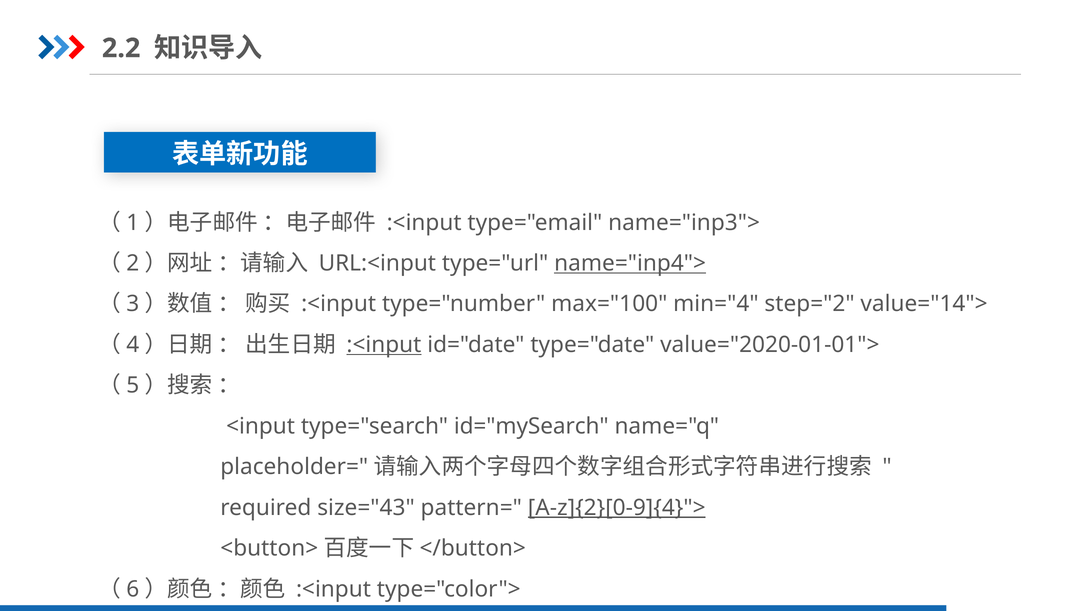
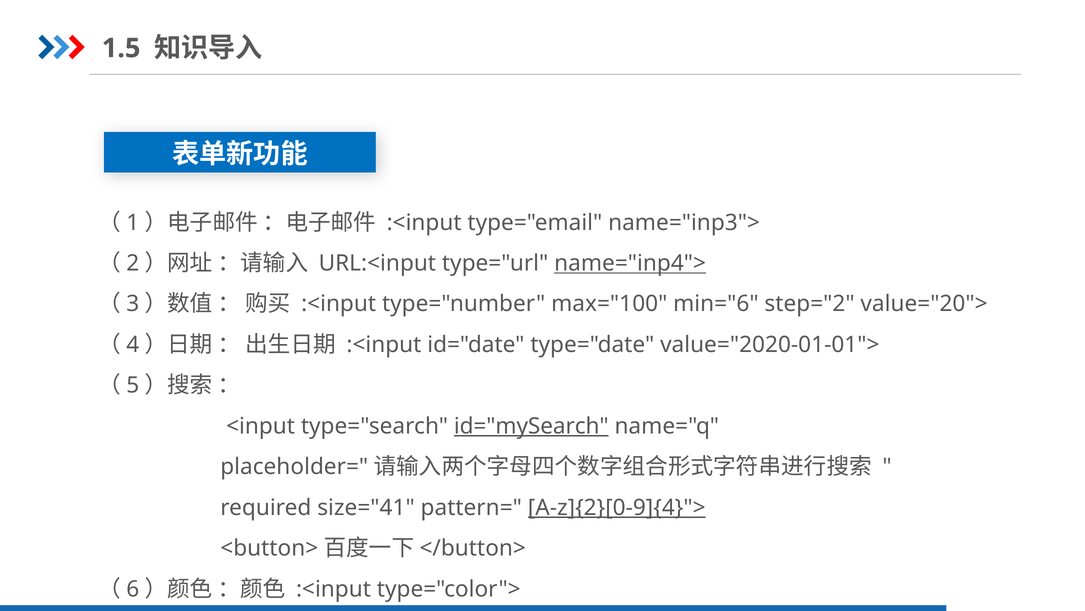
2.2: 2.2 -> 1.5 (121, 48)
min="4: min="4 -> min="6 (716, 304)
value="14">: value="14"> -> value="20"> (924, 304)
:<input underline: present -> none (384, 344)
id="mySearch underline: none -> present (531, 426)
size="43: size="43 -> size="41 (366, 507)
